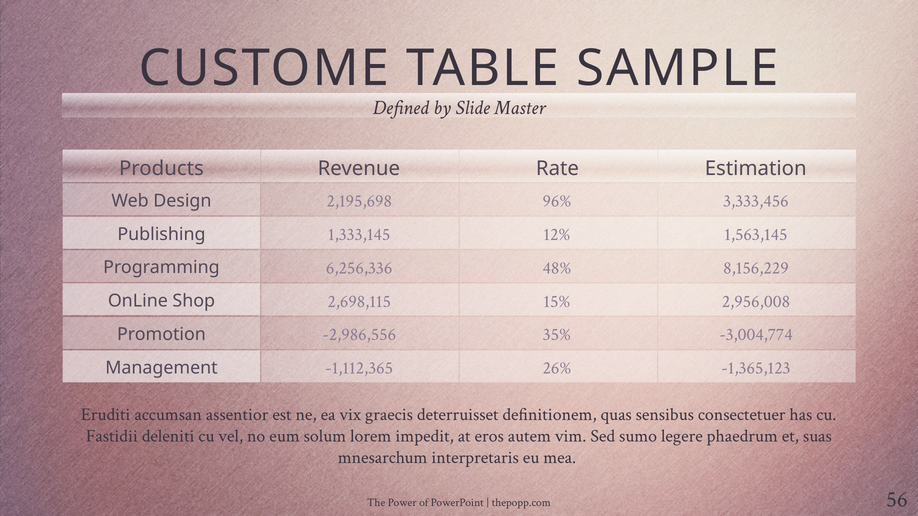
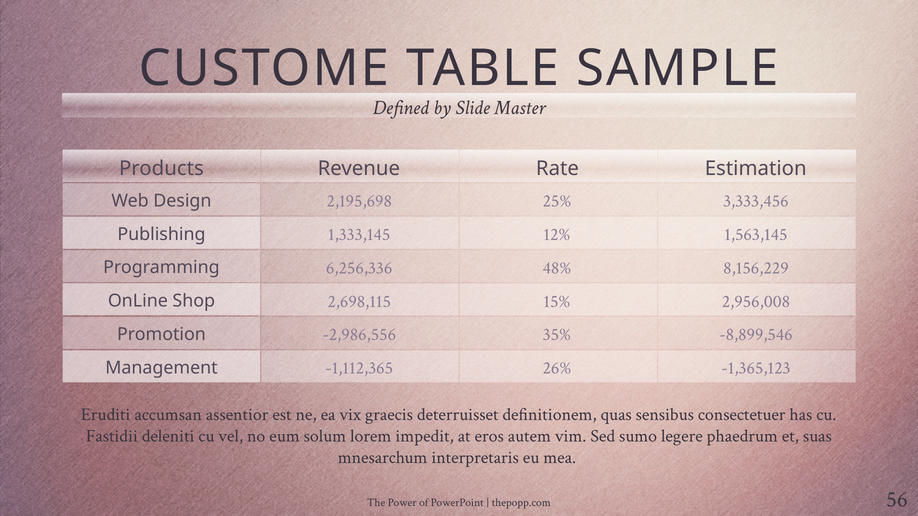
96%: 96% -> 25% (557, 201)
-3,004,774: -3,004,774 -> -8,899,546 (756, 335)
